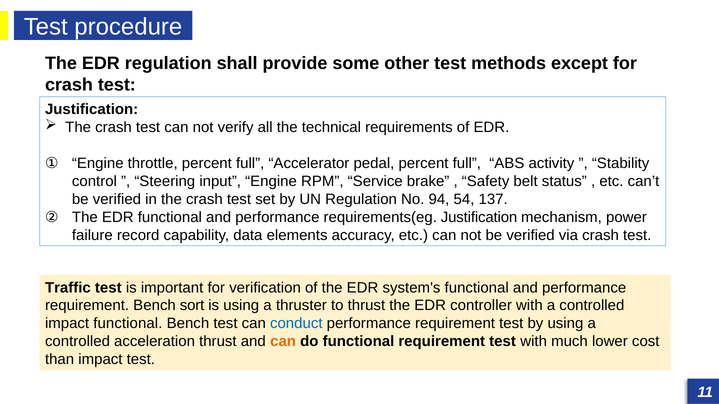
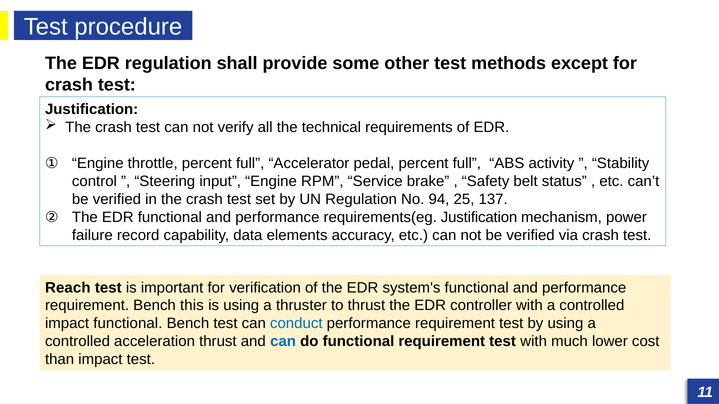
54: 54 -> 25 (464, 199)
Traffic: Traffic -> Reach (68, 288)
sort: sort -> this (192, 306)
can colour: orange -> blue (283, 342)
